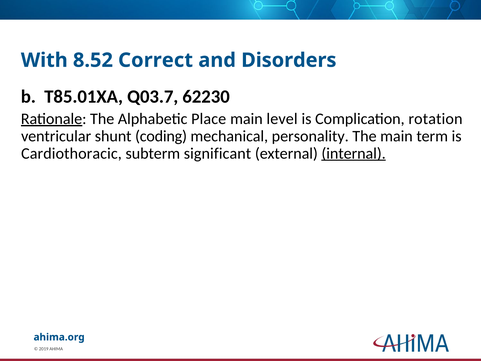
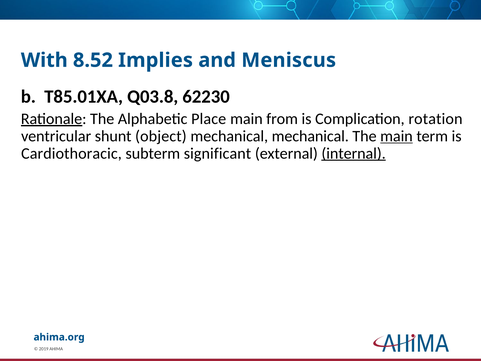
Correct: Correct -> Implies (156, 60)
Disorders: Disorders -> Meniscus (289, 60)
Q03.7: Q03.7 -> Q03.8 (153, 97)
level: level -> from (282, 119)
coding: coding -> object (161, 136)
mechanical personality: personality -> mechanical (310, 136)
main underline: none -> present (396, 136)
